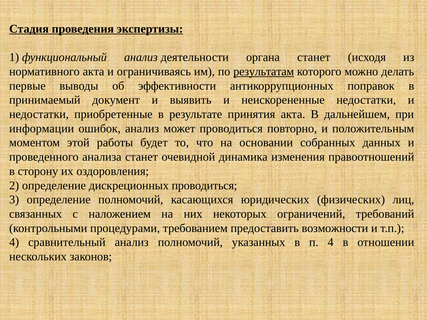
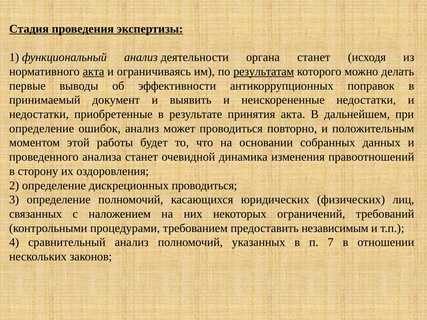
акта underline: none -> present (94, 72)
информации: информации -> определение (42, 129)
возможности: возможности -> независимым (335, 228)
п 4: 4 -> 7 (331, 243)
